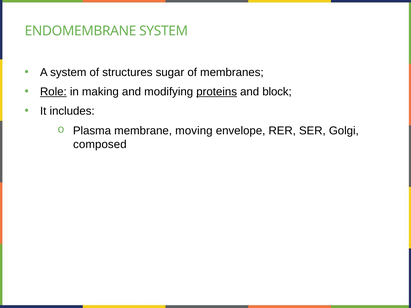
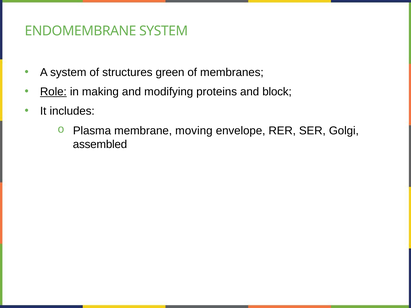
sugar: sugar -> green (170, 72)
proteins underline: present -> none (217, 92)
composed: composed -> assembled (100, 144)
